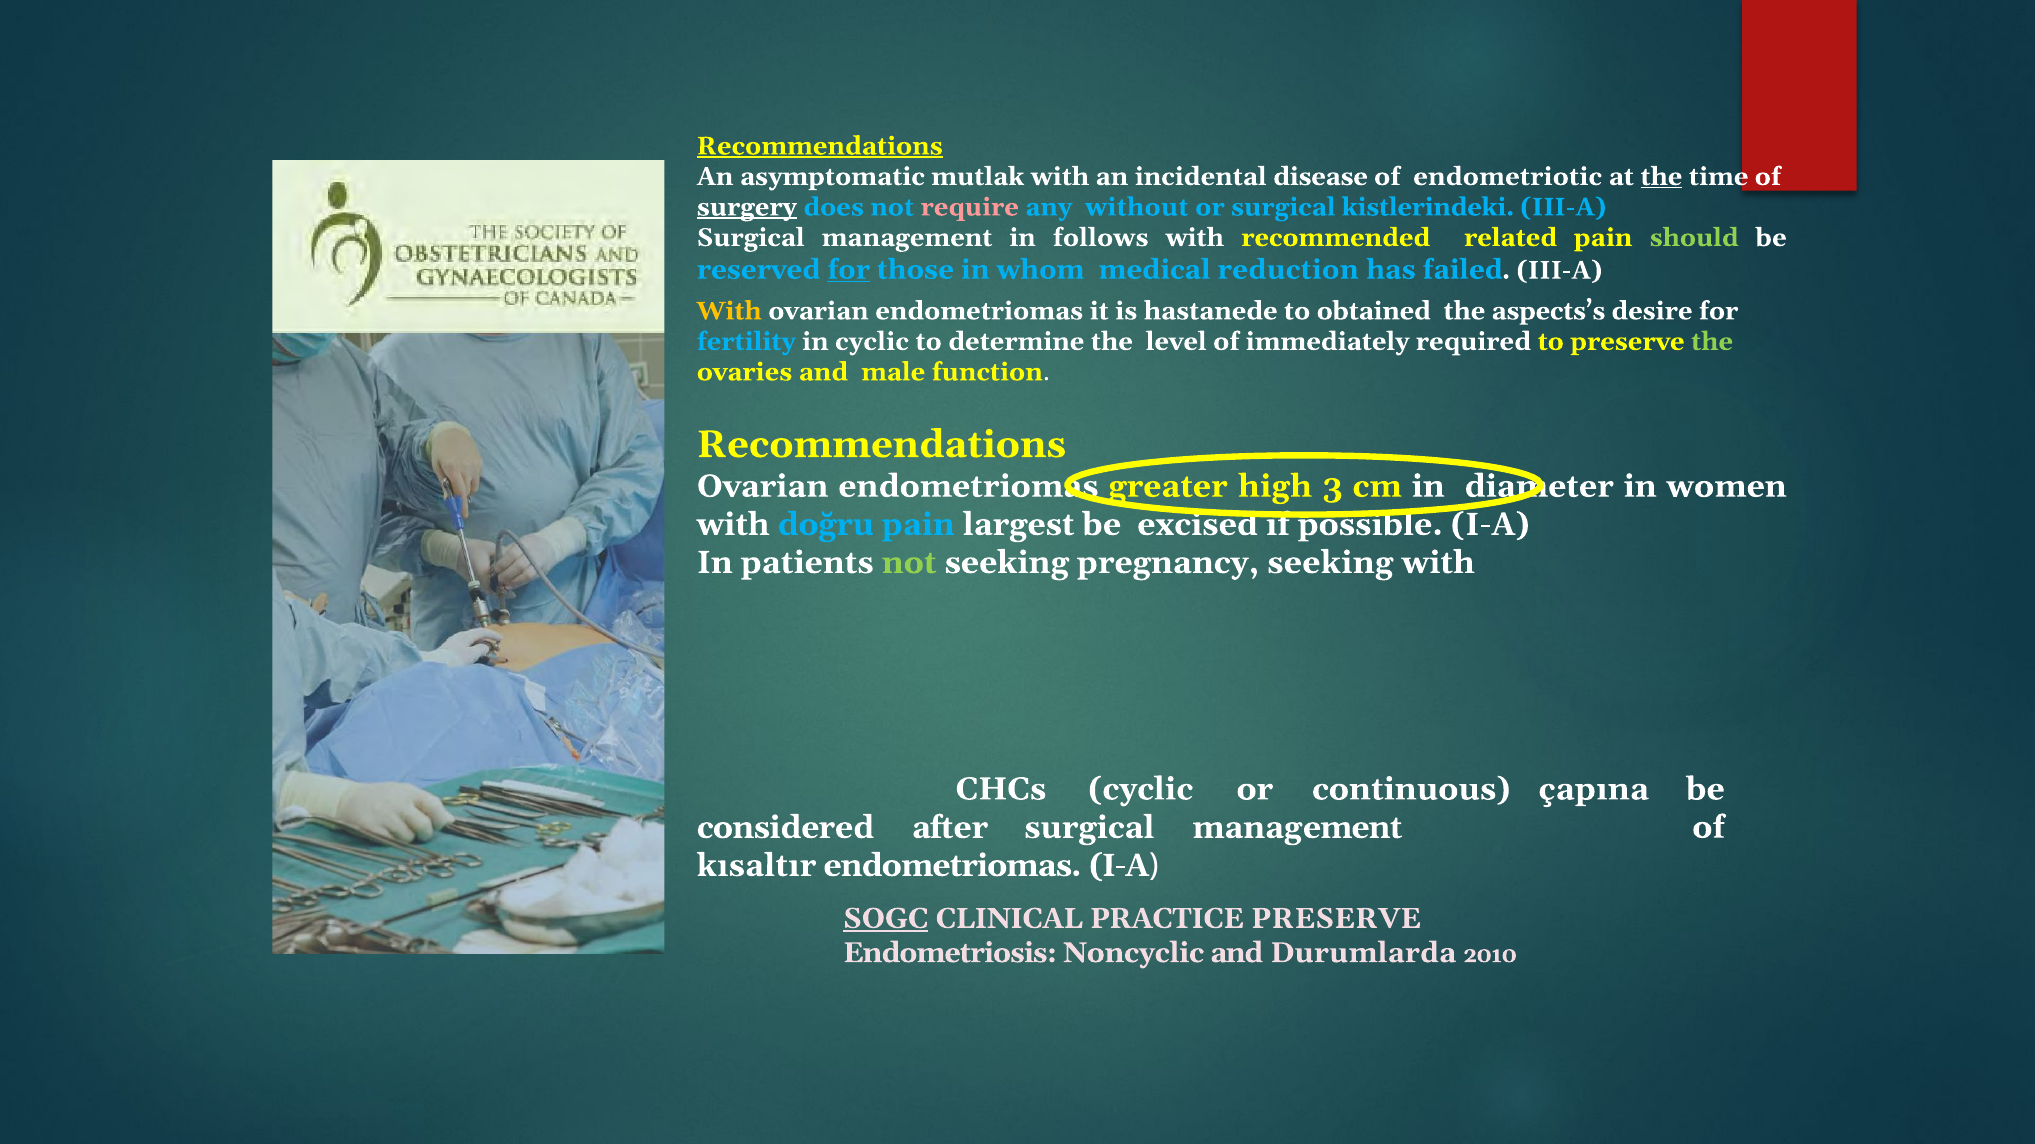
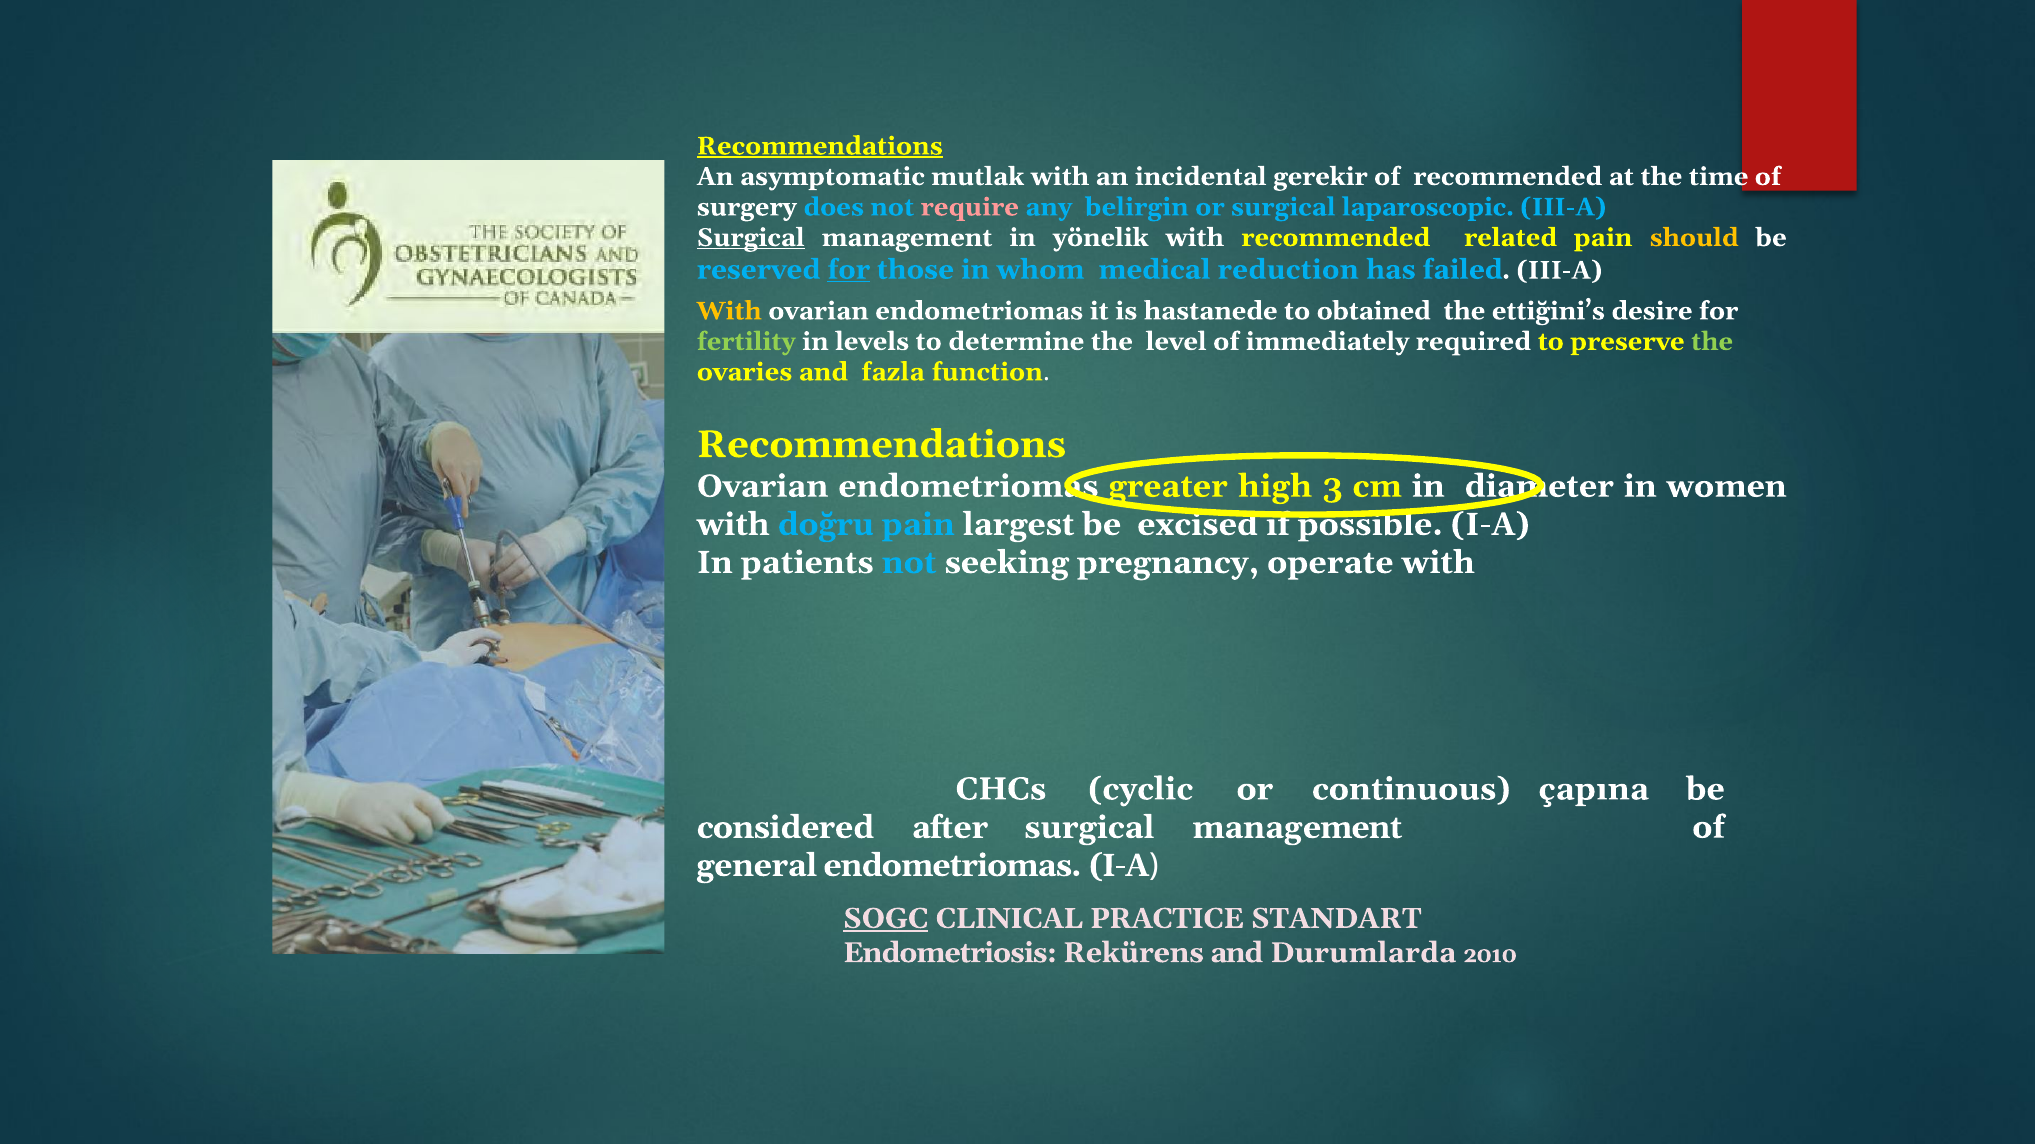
disease: disease -> gerekir (1320, 177)
of endometriotic: endometriotic -> recommended (1508, 177)
the underline: present -> none (1661, 177)
surgery underline: present -> none (747, 207)
without: without -> belirgin (1137, 207)
kistlerindeki: kistlerindeki -> laparoscopic (1428, 207)
Surgical underline: none -> present (751, 238)
follows: follows -> yönelik (1101, 238)
should colour: light green -> yellow (1694, 238)
aspects’s: aspects’s -> ettiğini’s (1548, 311)
fertility colour: light blue -> light green (746, 342)
in cyclic: cyclic -> levels (872, 342)
male: male -> fazla (893, 372)
not colour: light green -> light blue (909, 563)
pregnancy seeking: seeking -> operate (1330, 563)
kısaltır: kısaltır -> general (757, 866)
PRACTICE PRESERVE: PRESERVE -> STANDART (1336, 919)
Noncyclic: Noncyclic -> Rekürens (1134, 953)
